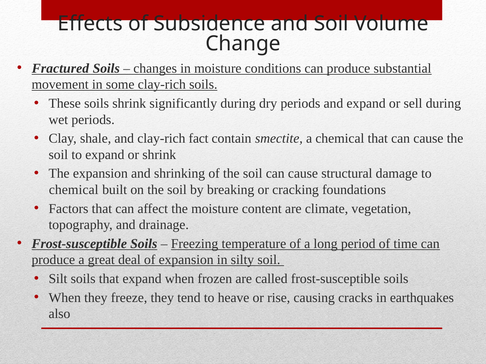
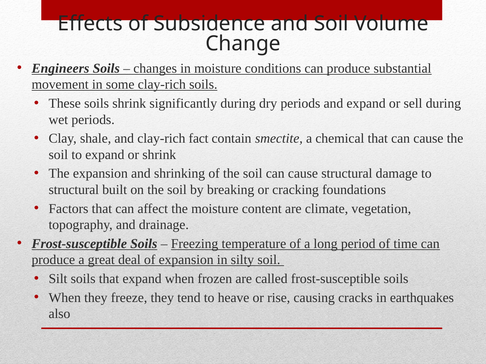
Fractured: Fractured -> Engineers (60, 68)
chemical: chemical -> structural (74, 190)
